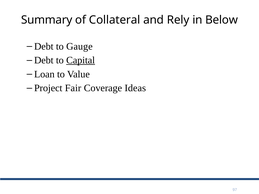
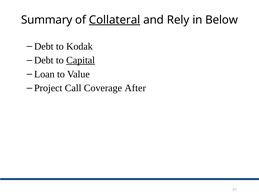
Collateral underline: none -> present (115, 20)
Gauge: Gauge -> Kodak (79, 46)
Fair: Fair -> Call (73, 88)
Ideas: Ideas -> After (135, 88)
